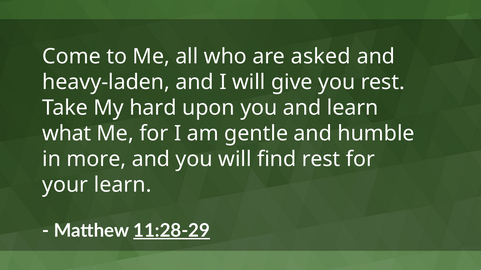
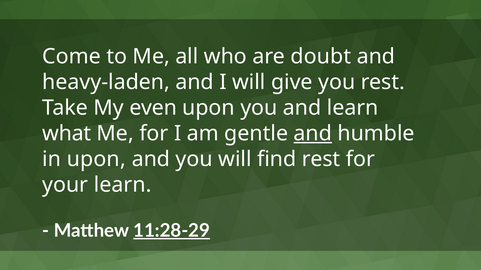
asked: asked -> doubt (321, 57)
hard: hard -> even (153, 108)
and underline: none -> present (313, 134)
in more: more -> upon (96, 159)
